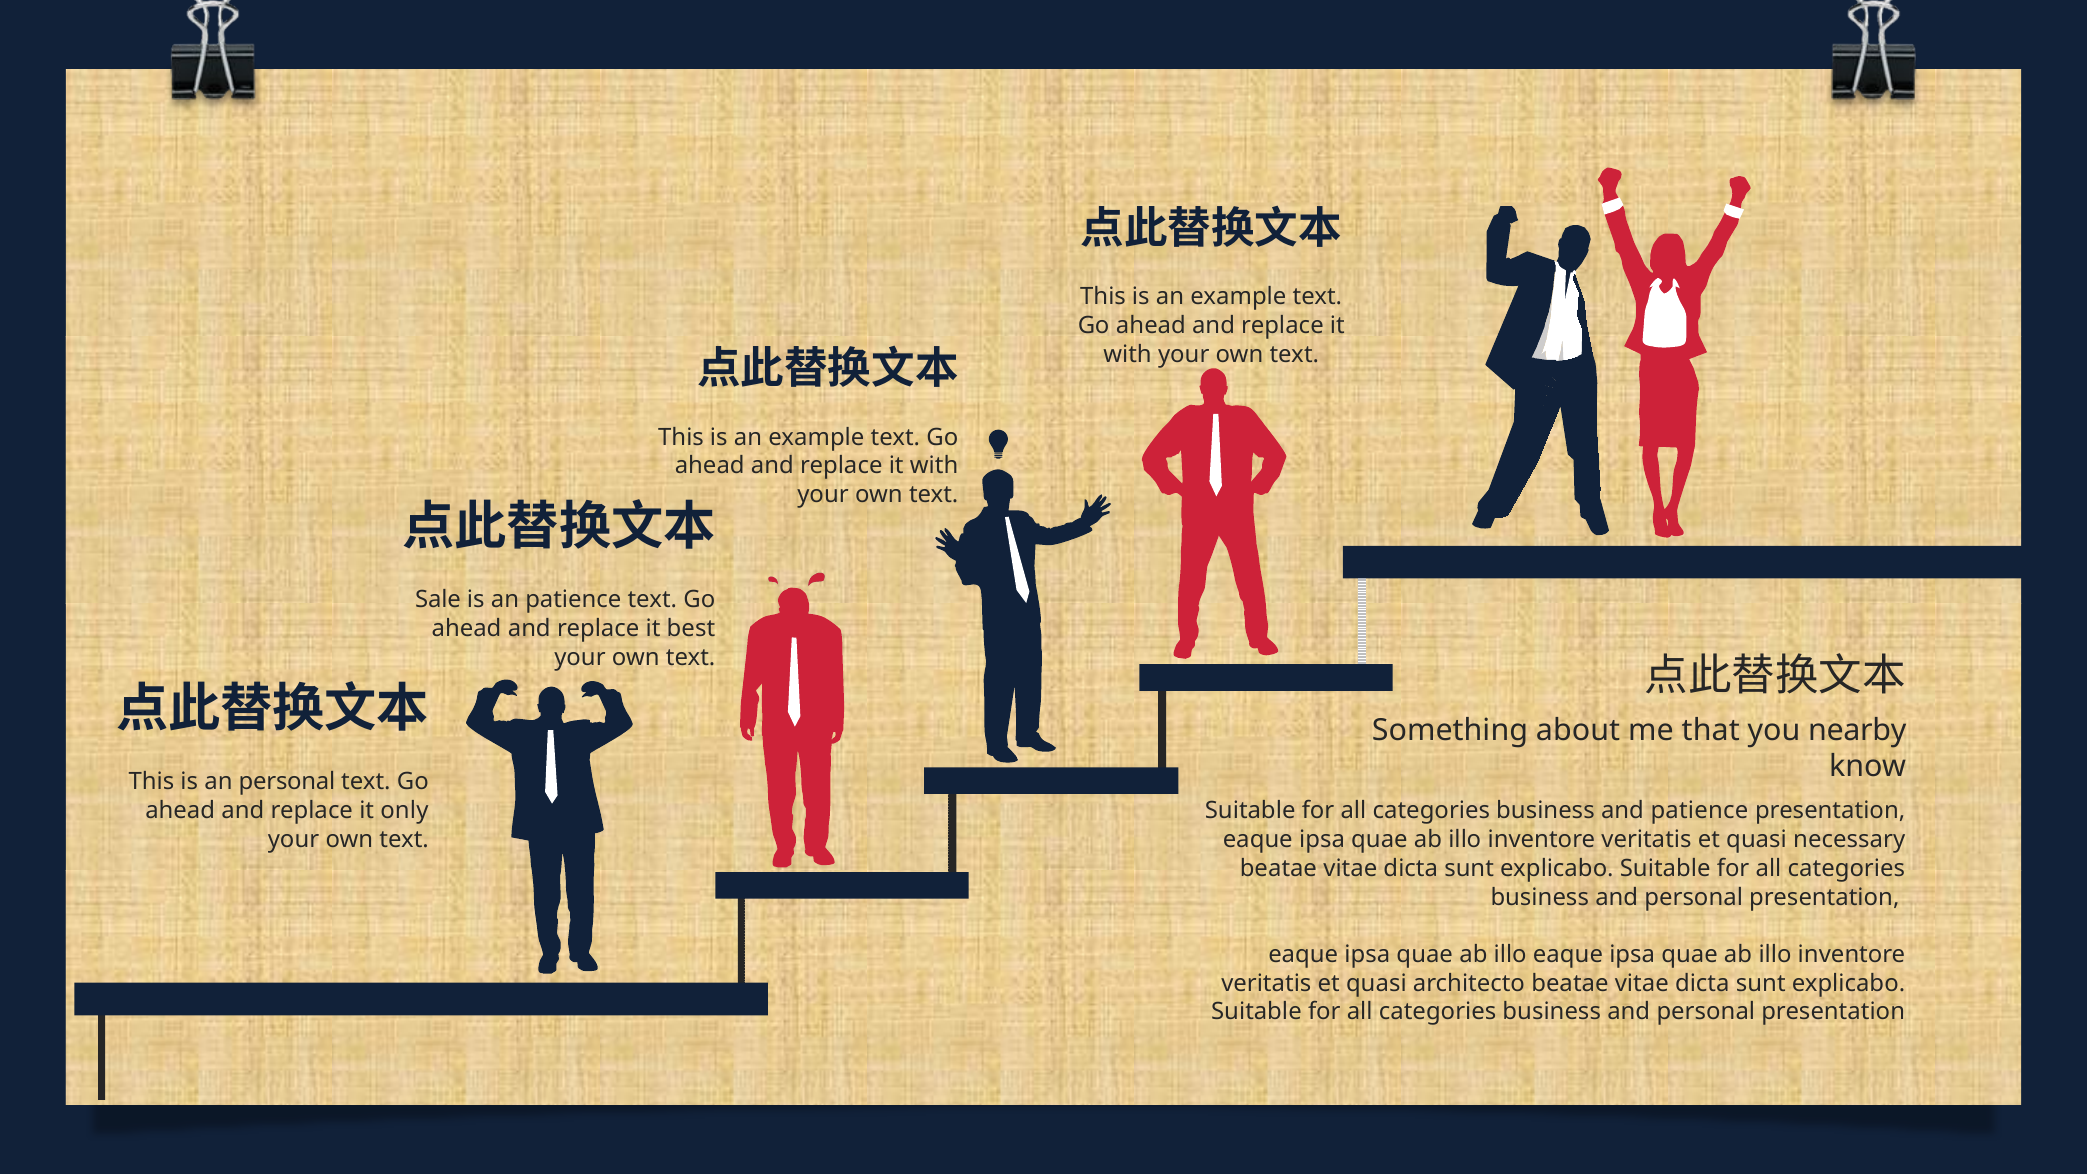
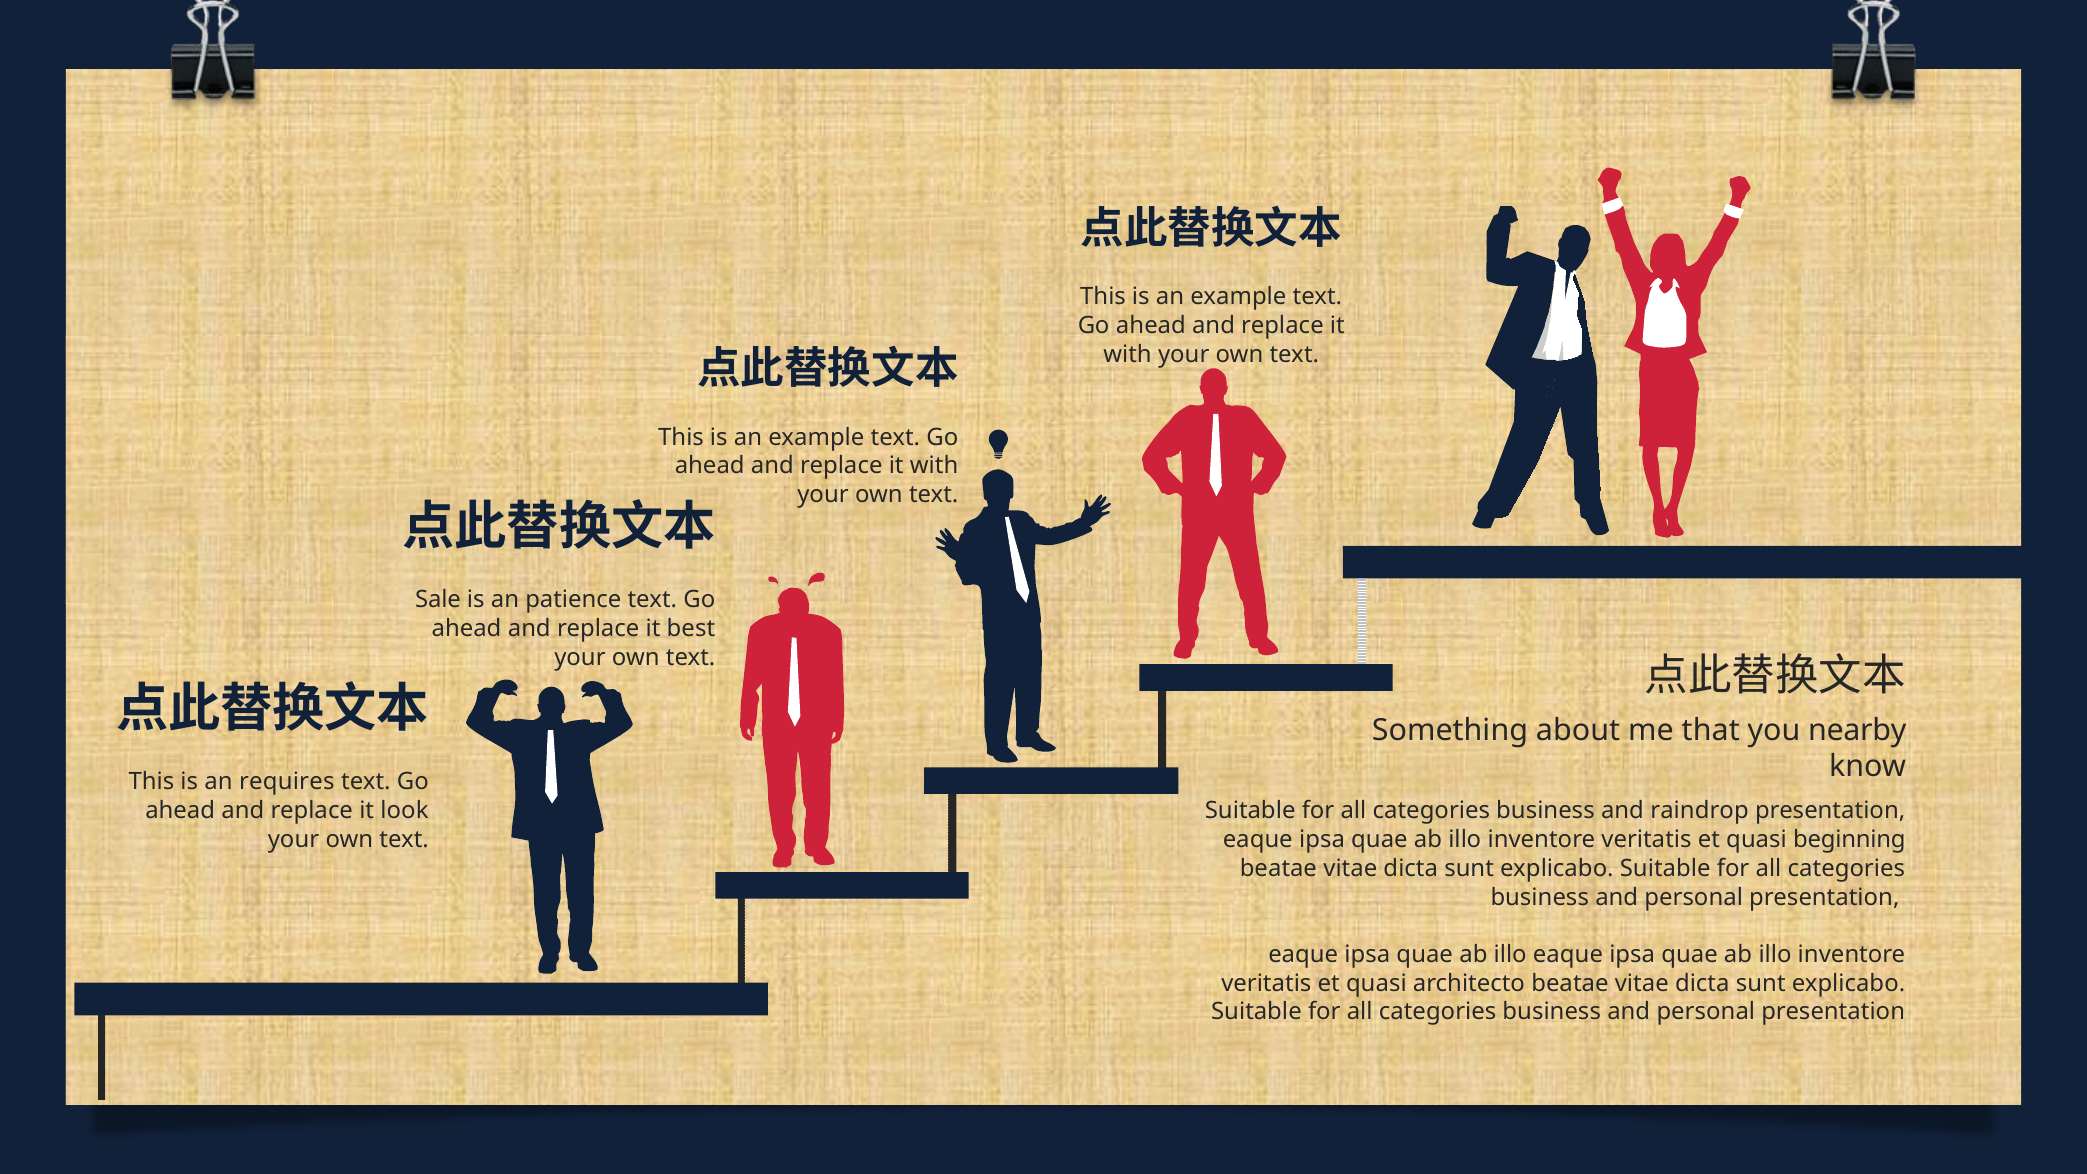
an personal: personal -> requires (287, 782)
only: only -> look (404, 811)
and patience: patience -> raindrop (1700, 811)
necessary: necessary -> beginning (1849, 840)
